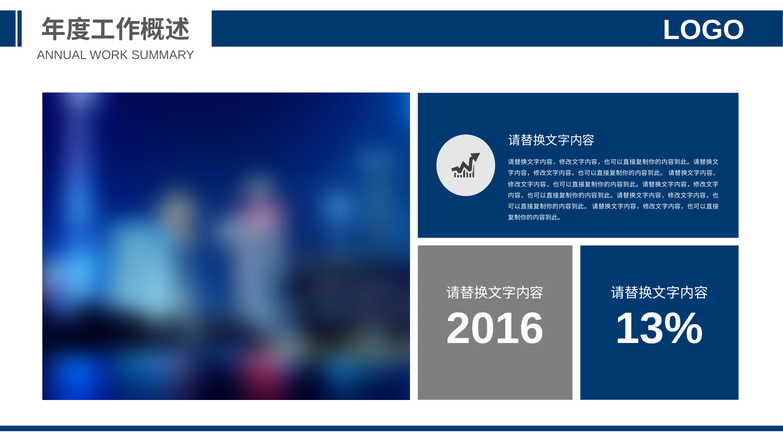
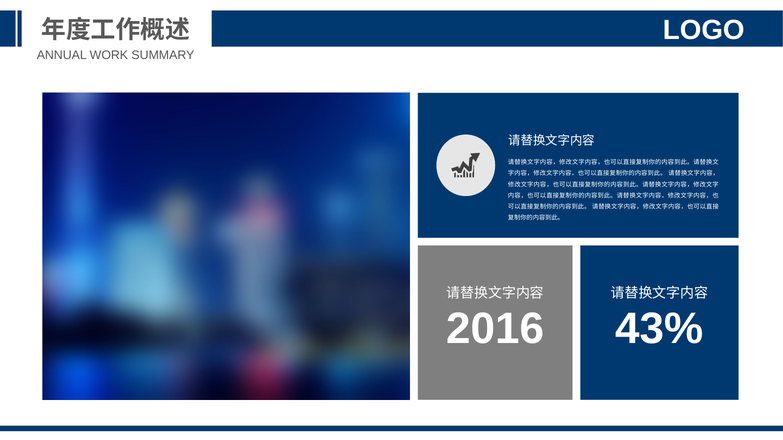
13%: 13% -> 43% (659, 329)
